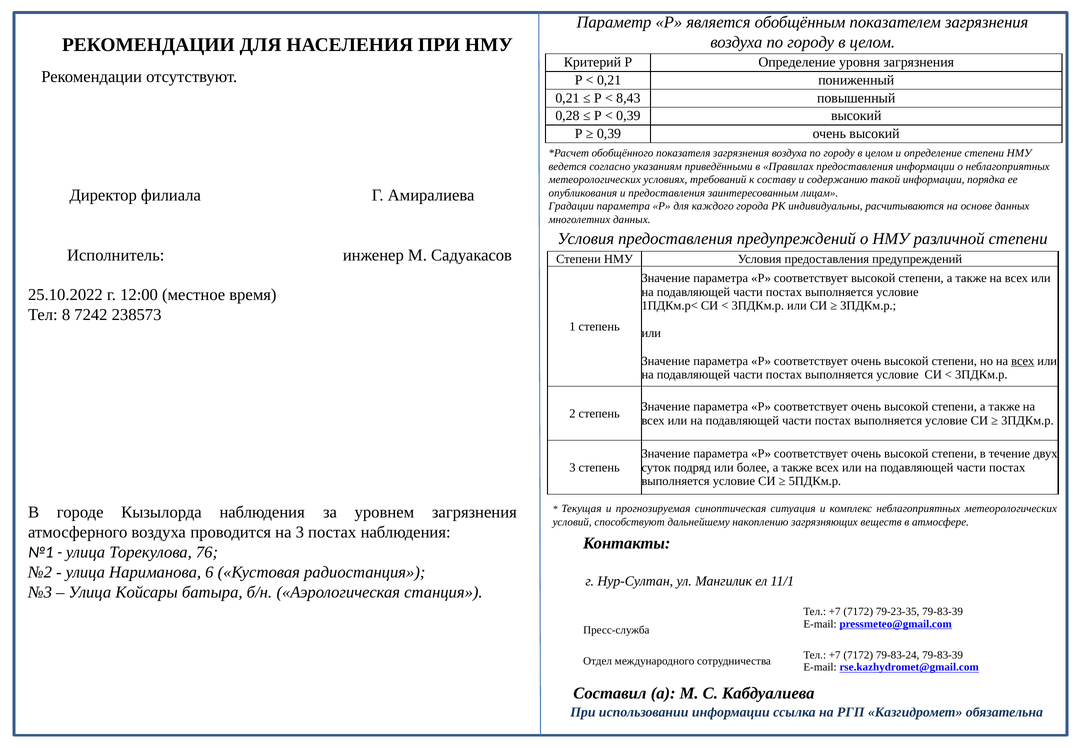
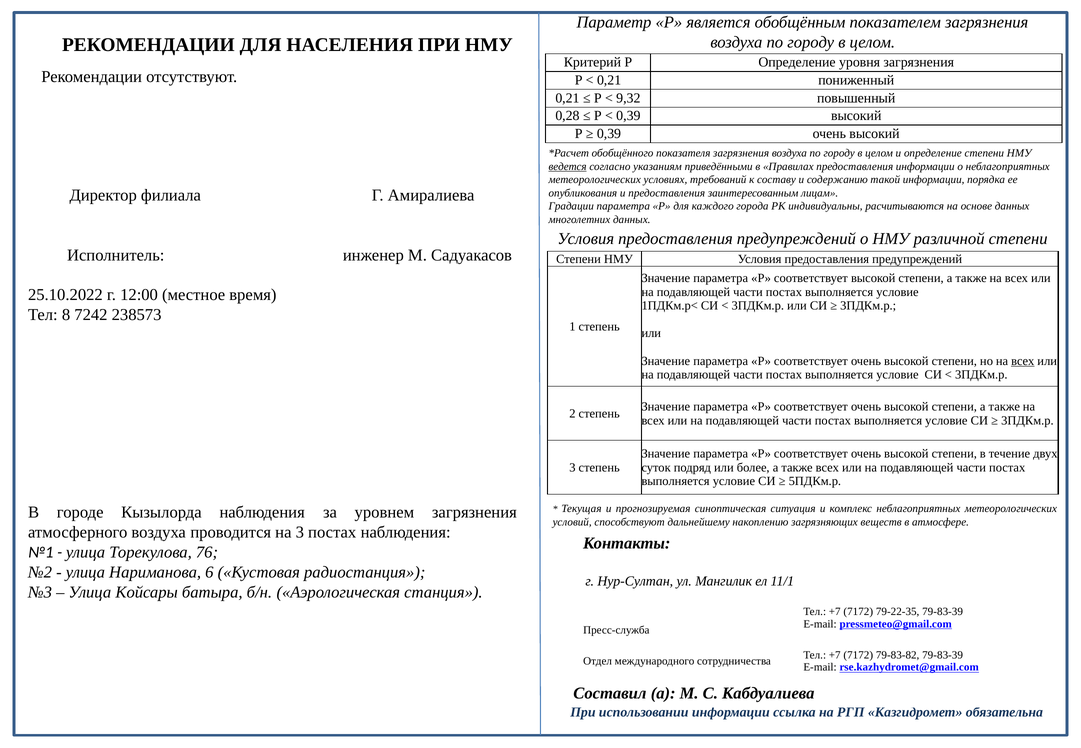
8,43: 8,43 -> 9,32 (628, 98)
ведется underline: none -> present (568, 167)
79-23-35: 79-23-35 -> 79-22-35 (898, 612)
79-83-24: 79-83-24 -> 79-83-82 (898, 655)
